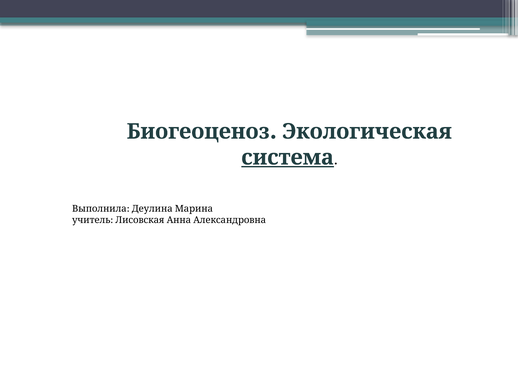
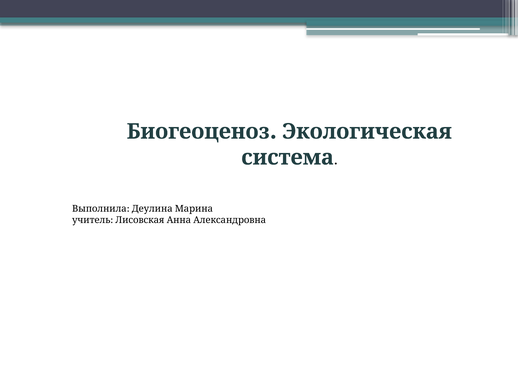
система underline: present -> none (288, 157)
